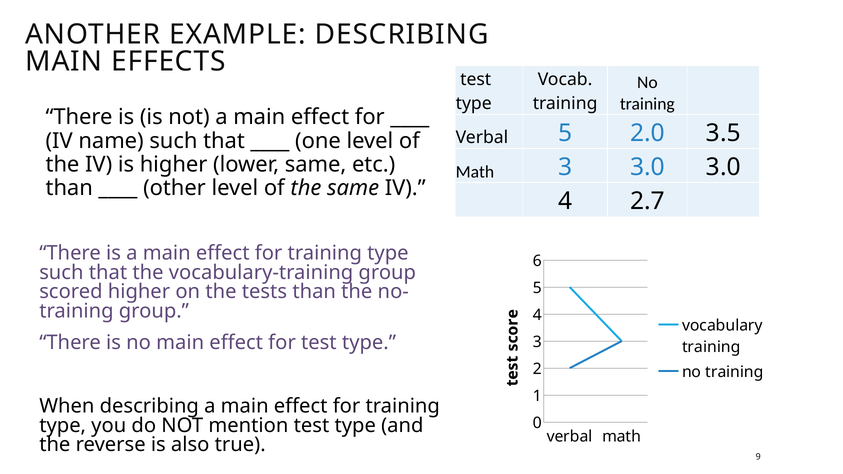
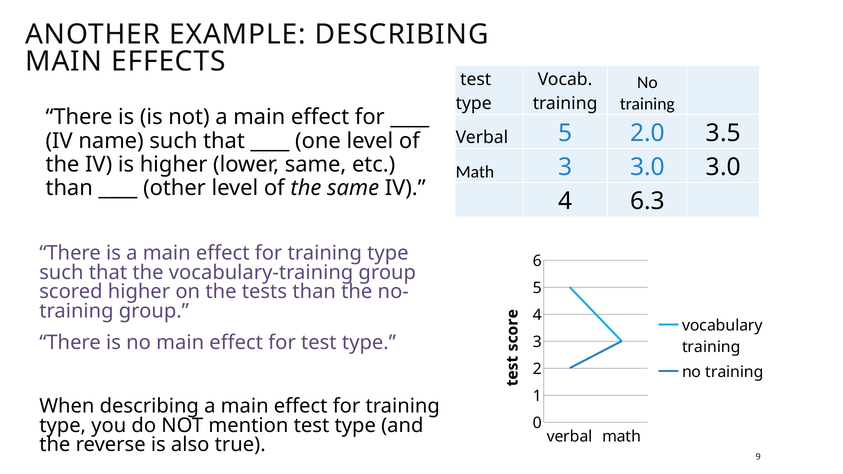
2.7: 2.7 -> 6.3 (647, 201)
